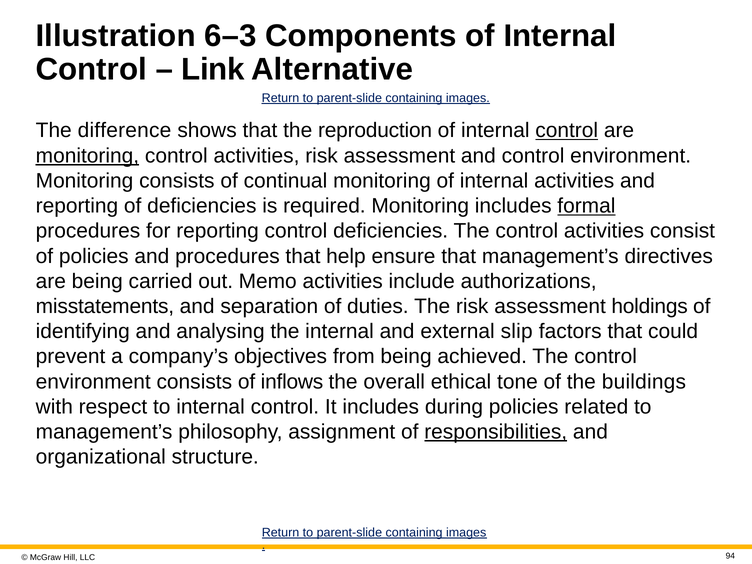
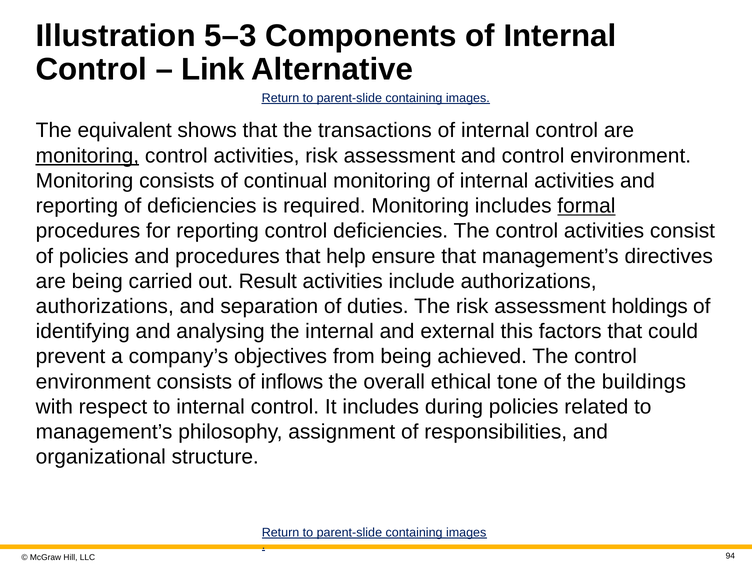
6–3: 6–3 -> 5–3 (231, 36)
difference: difference -> equivalent (125, 131)
reproduction: reproduction -> transactions (375, 131)
control underline: present -> none (567, 131)
Memo: Memo -> Result (268, 281)
misstatements: misstatements -> authorizations (105, 306)
slip: slip -> this (517, 331)
responsibilities underline: present -> none (496, 432)
